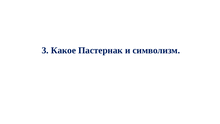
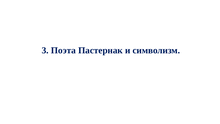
Какое: Какое -> Поэта (63, 50)
